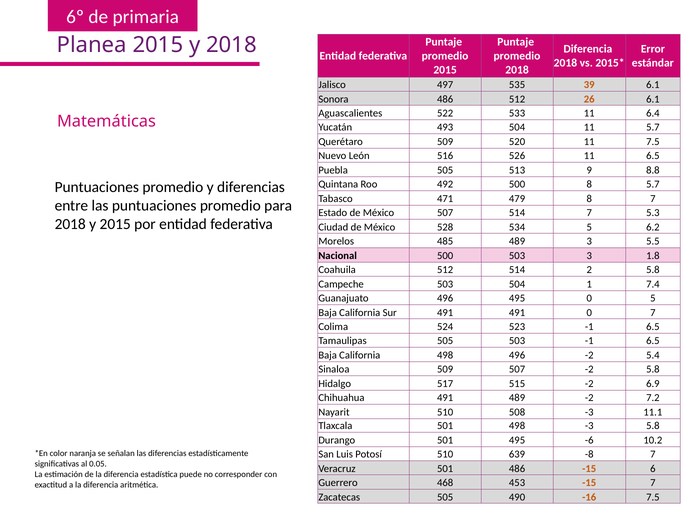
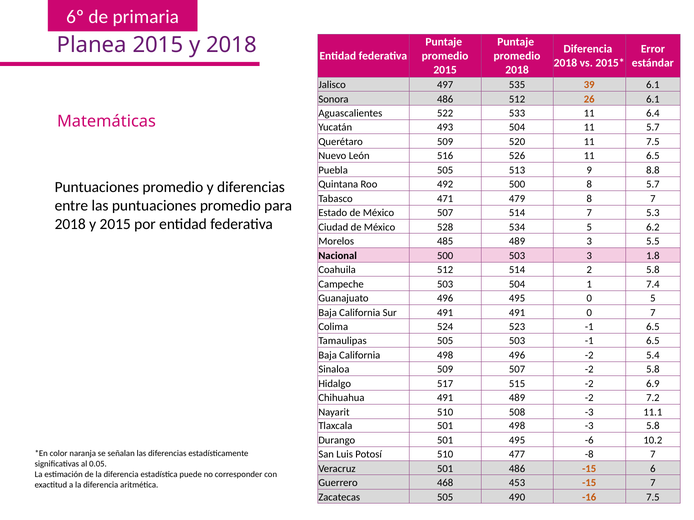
639: 639 -> 477 (517, 455)
